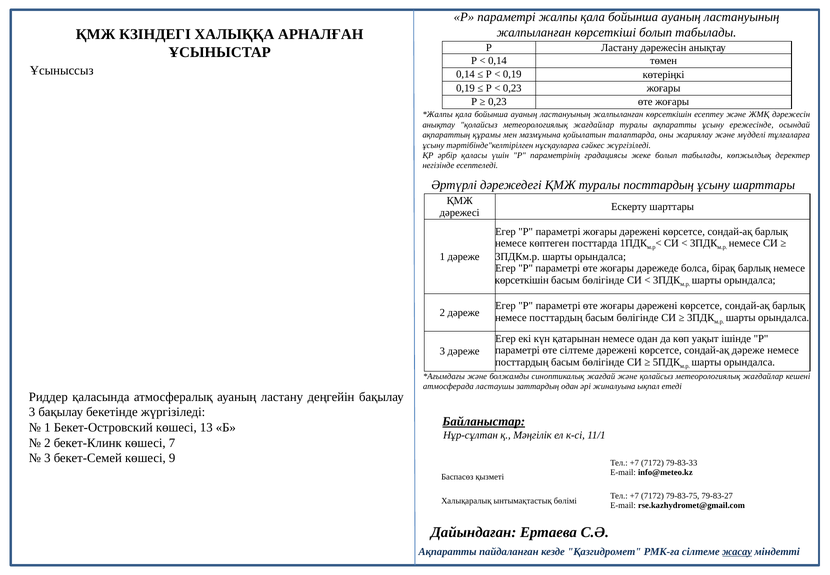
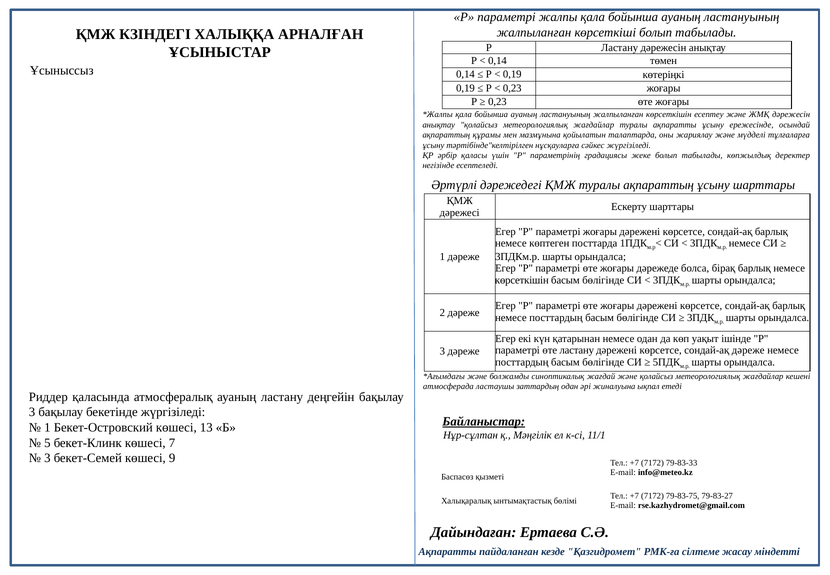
туралы посттардың: посттардың -> ақпараттың (659, 185)
өте сілтеме: сілтеме -> ластану (577, 350)
2: 2 -> 5 (47, 443)
жасау underline: present -> none (737, 551)
